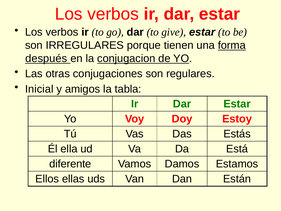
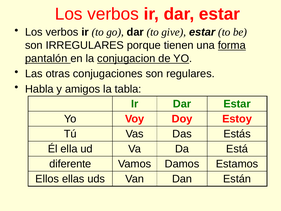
después: después -> pantalón (46, 58)
Inicial: Inicial -> Habla (39, 89)
